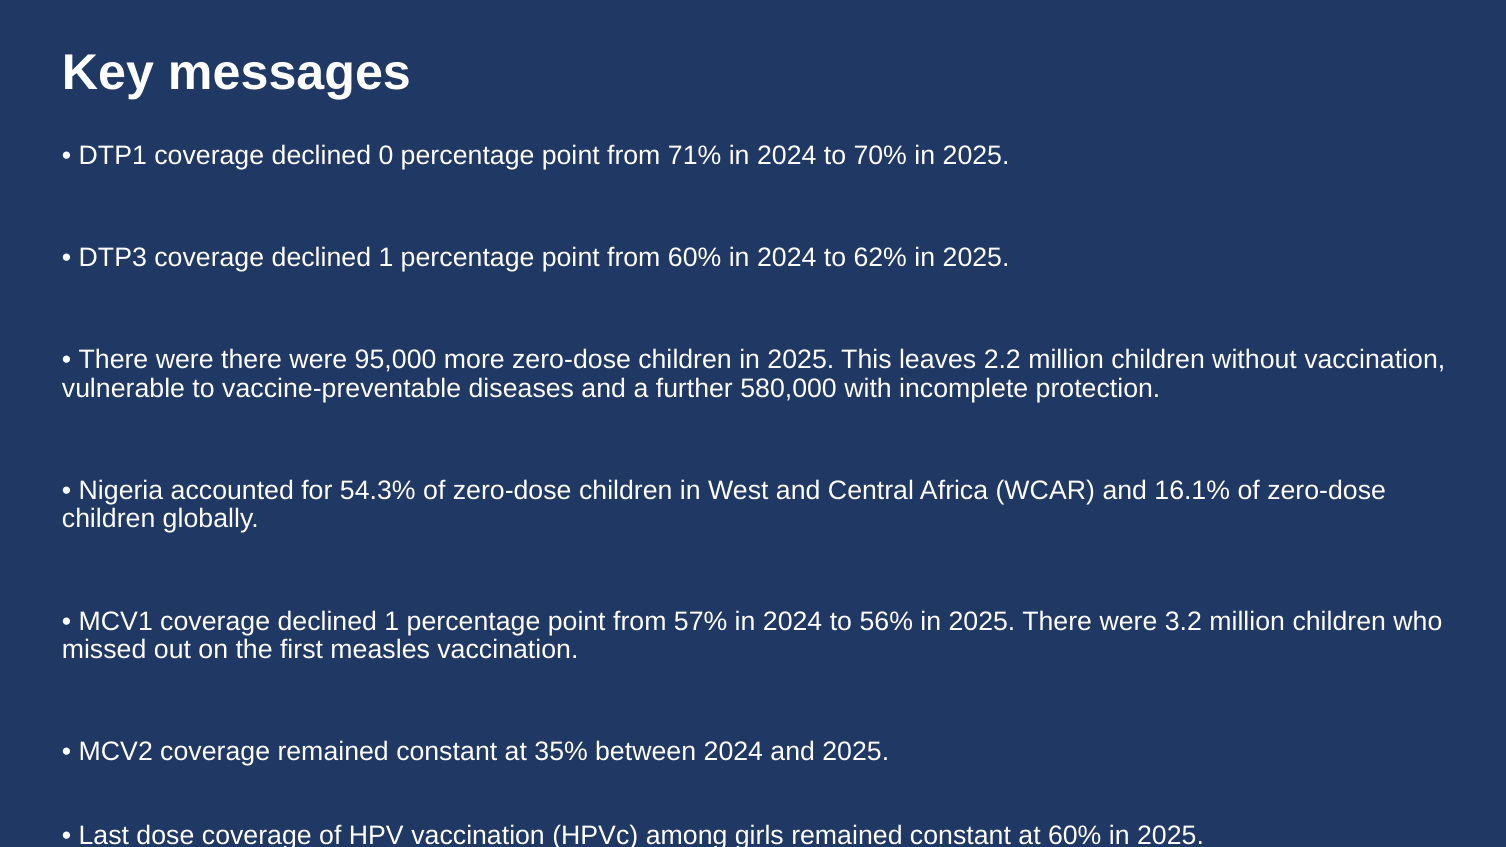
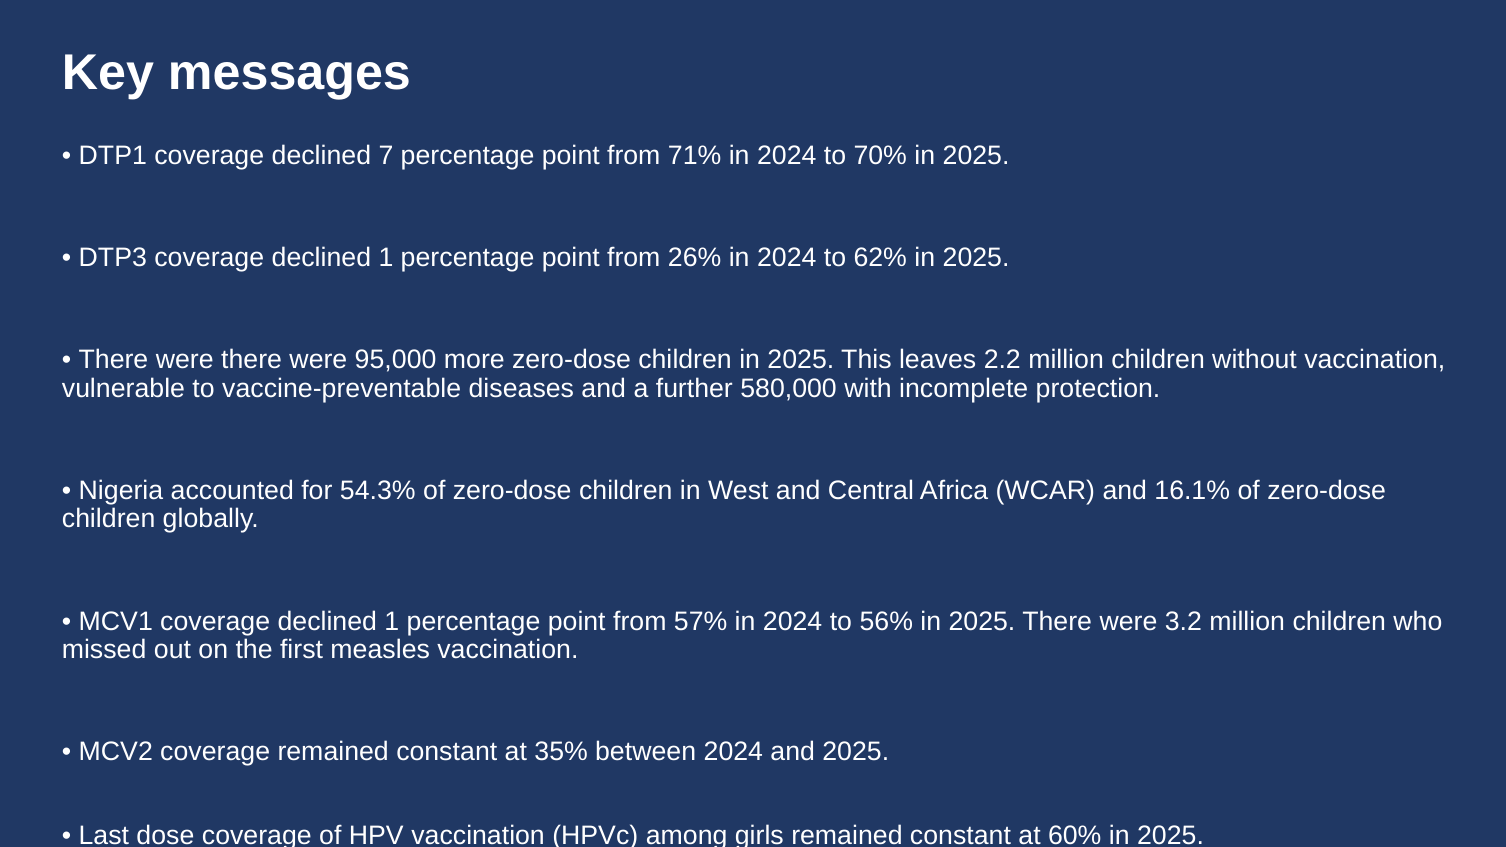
0: 0 -> 7 (386, 155)
from 60%: 60% -> 26% (695, 257)
